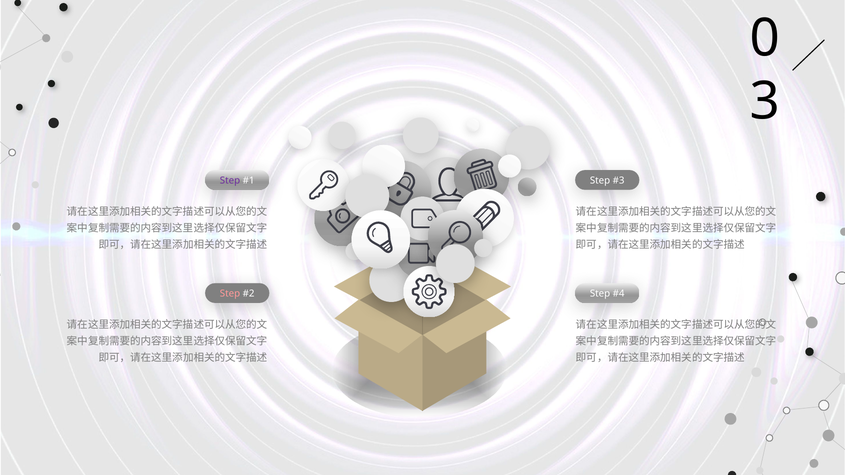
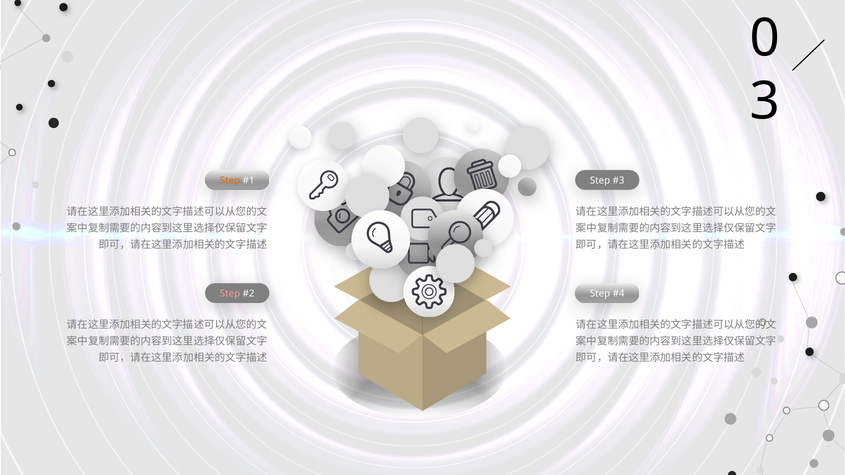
Step colour: purple -> orange (230, 181)
